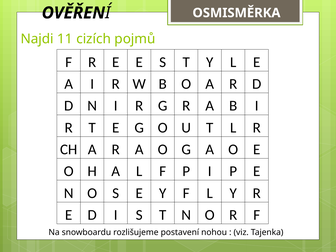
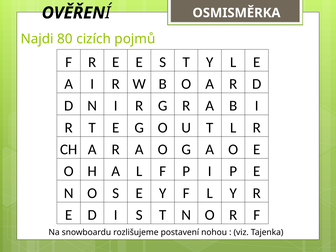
11: 11 -> 80 (65, 39)
